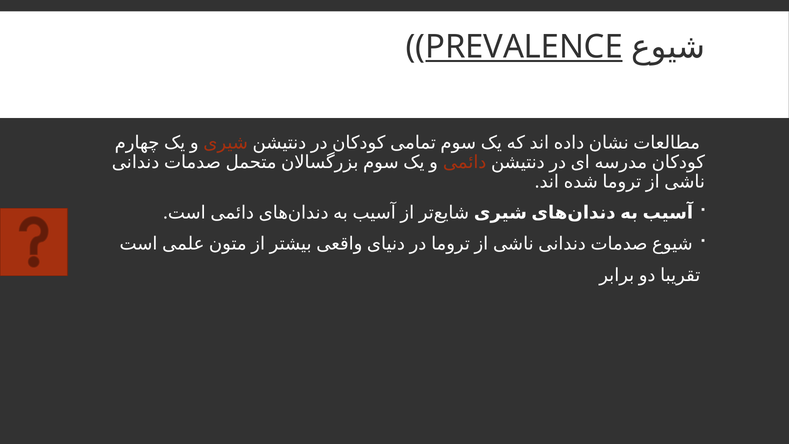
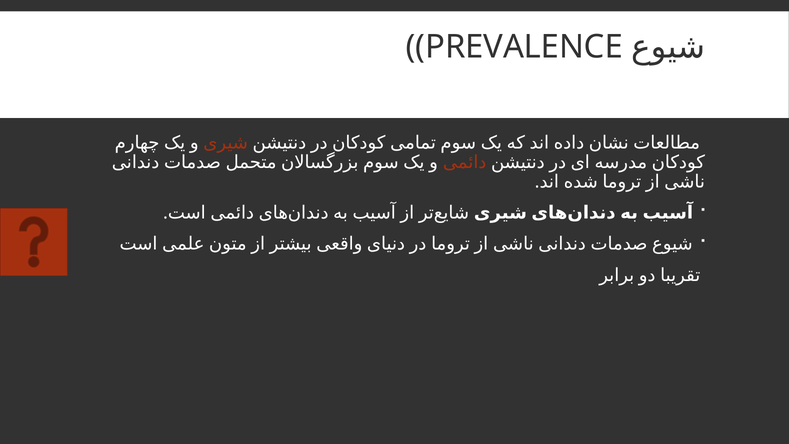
PREVALENCE underline: present -> none (524, 47)
